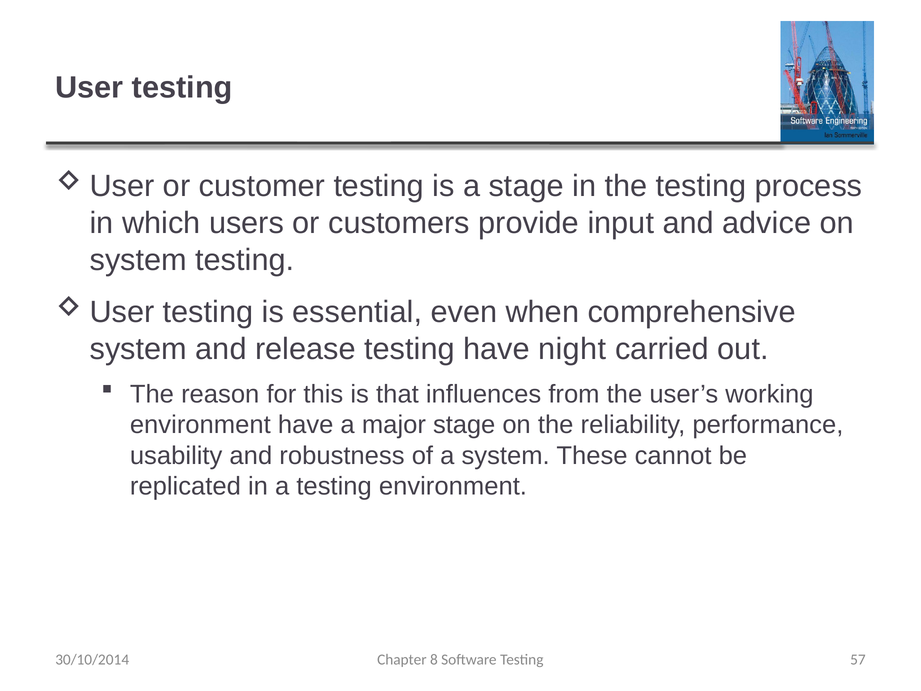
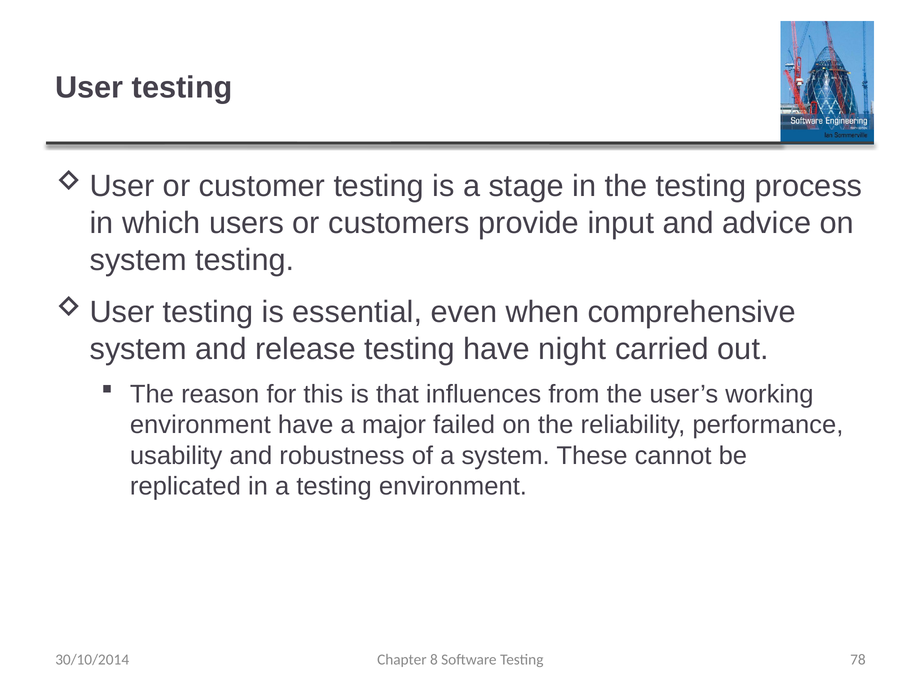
major stage: stage -> failed (464, 425)
57: 57 -> 78 (858, 660)
